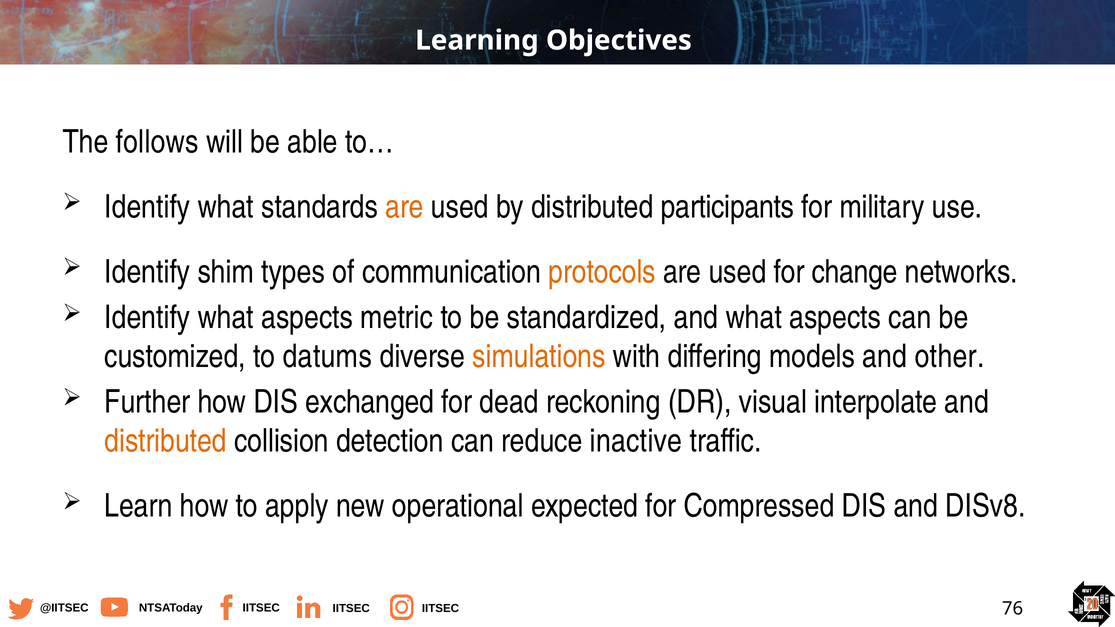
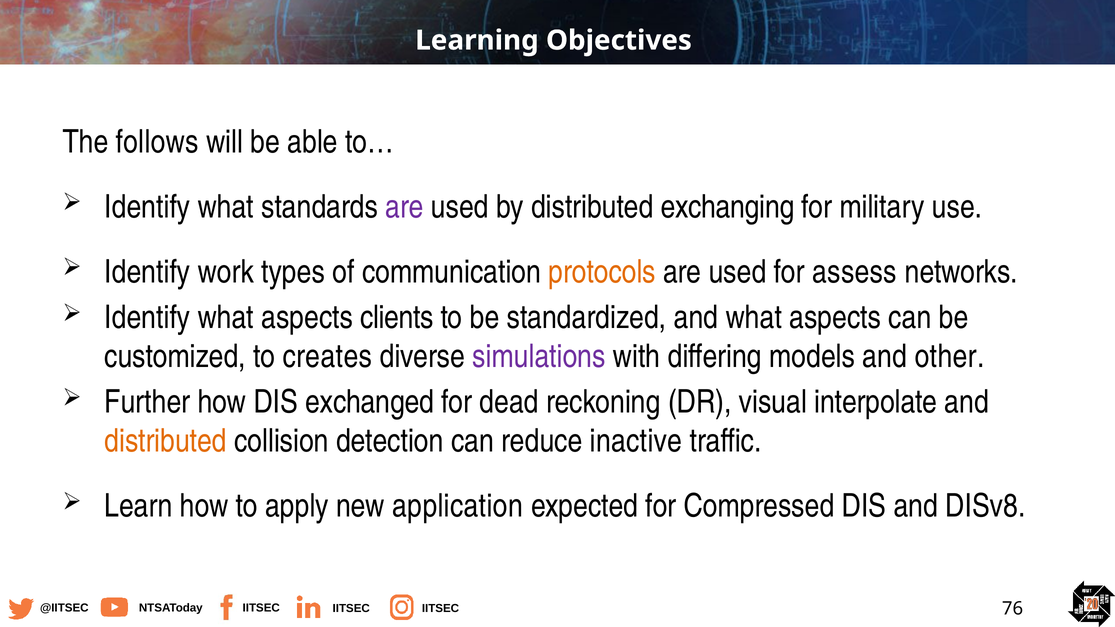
are colour: orange -> purple (405, 207)
participants: participants -> exchanging (728, 207)
shim: shim -> work (226, 272)
change: change -> assess (854, 272)
metric: metric -> clients (397, 318)
datums: datums -> creates (327, 357)
simulations colour: orange -> purple (539, 357)
operational: operational -> application (458, 506)
